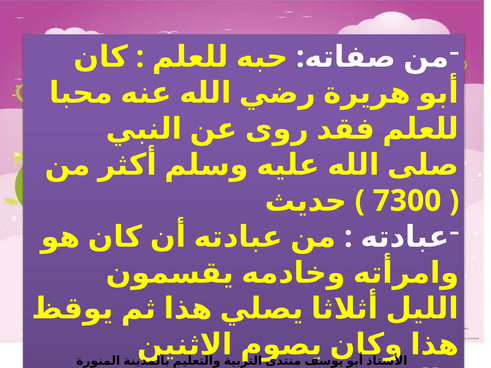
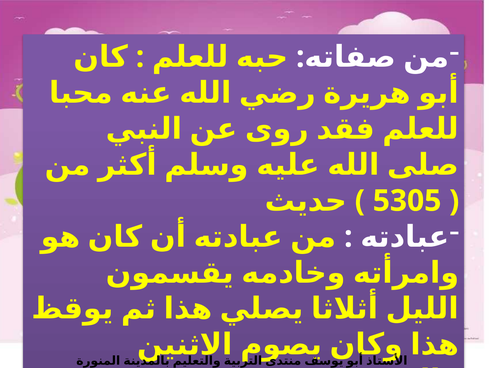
7300: 7300 -> 5305 (407, 201)
